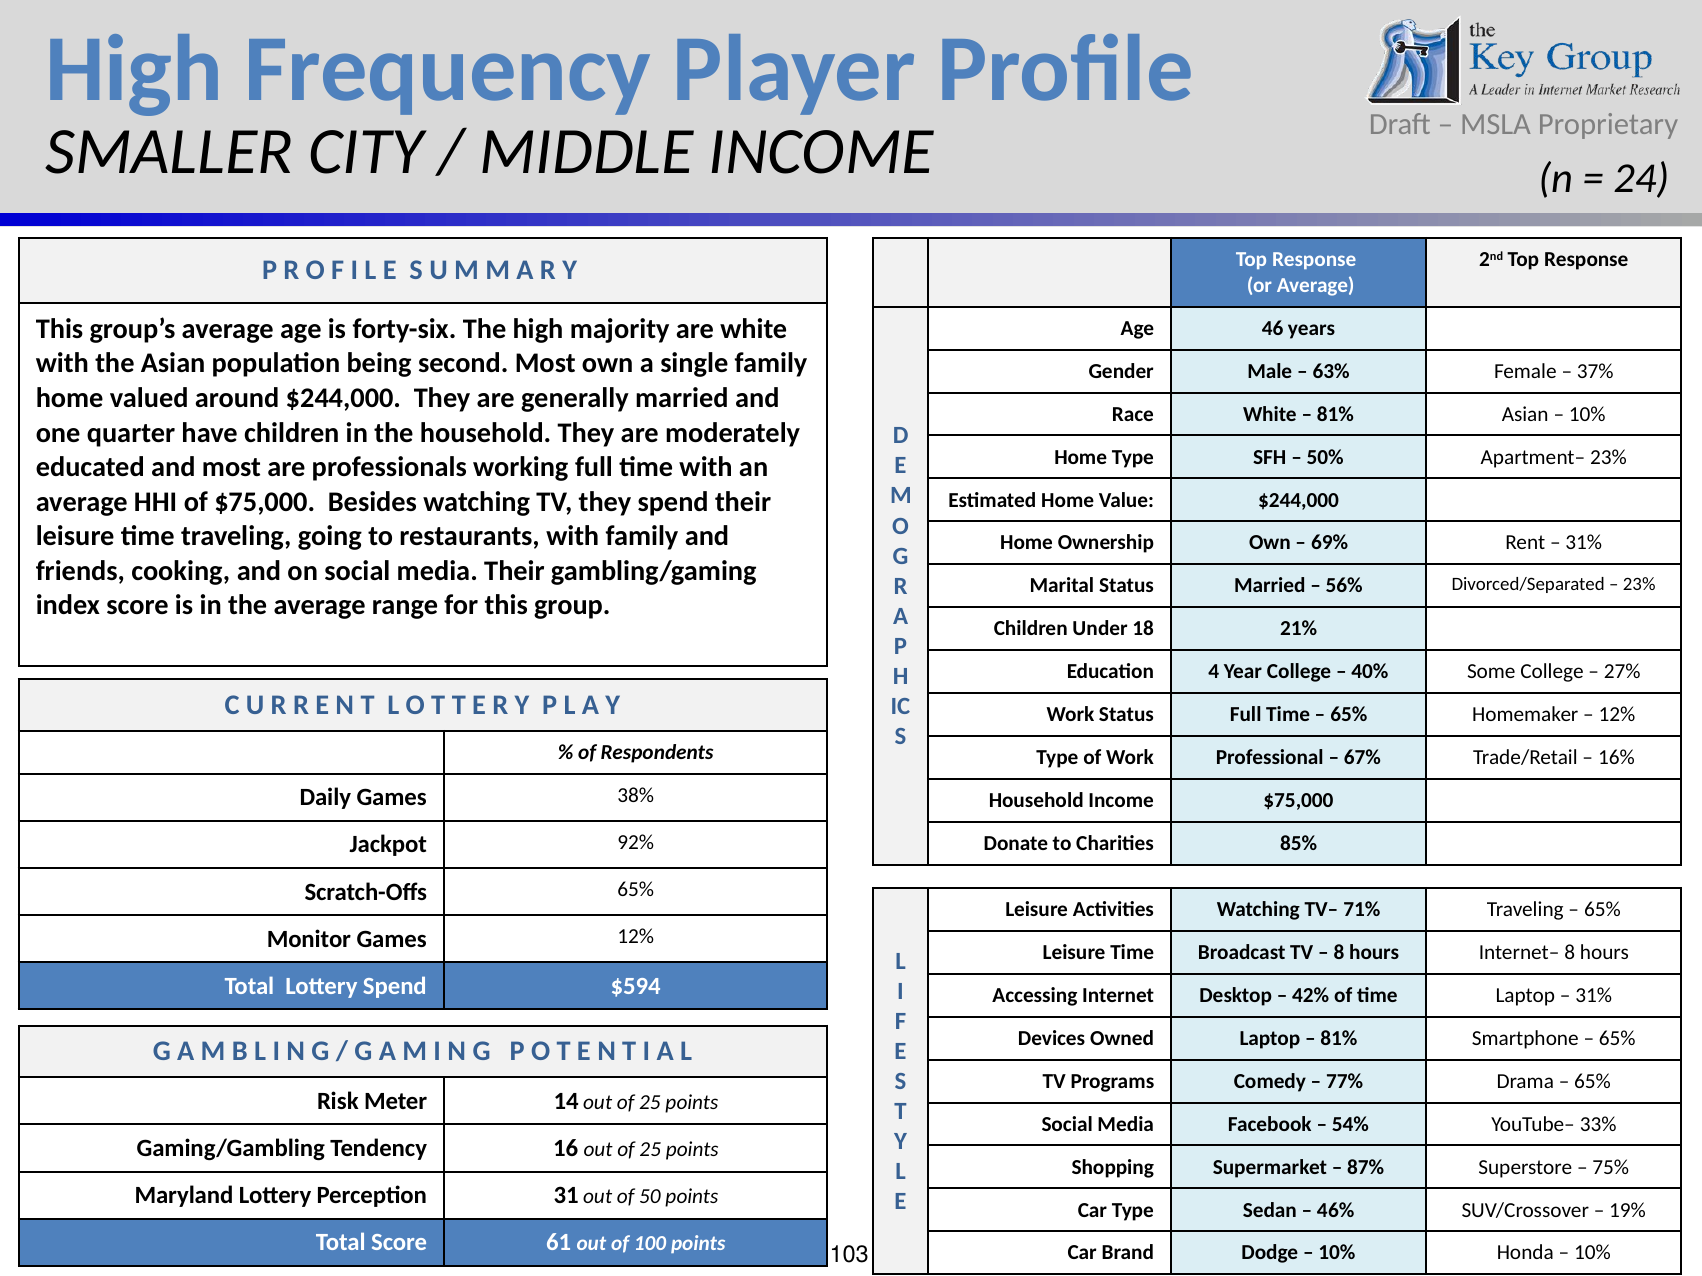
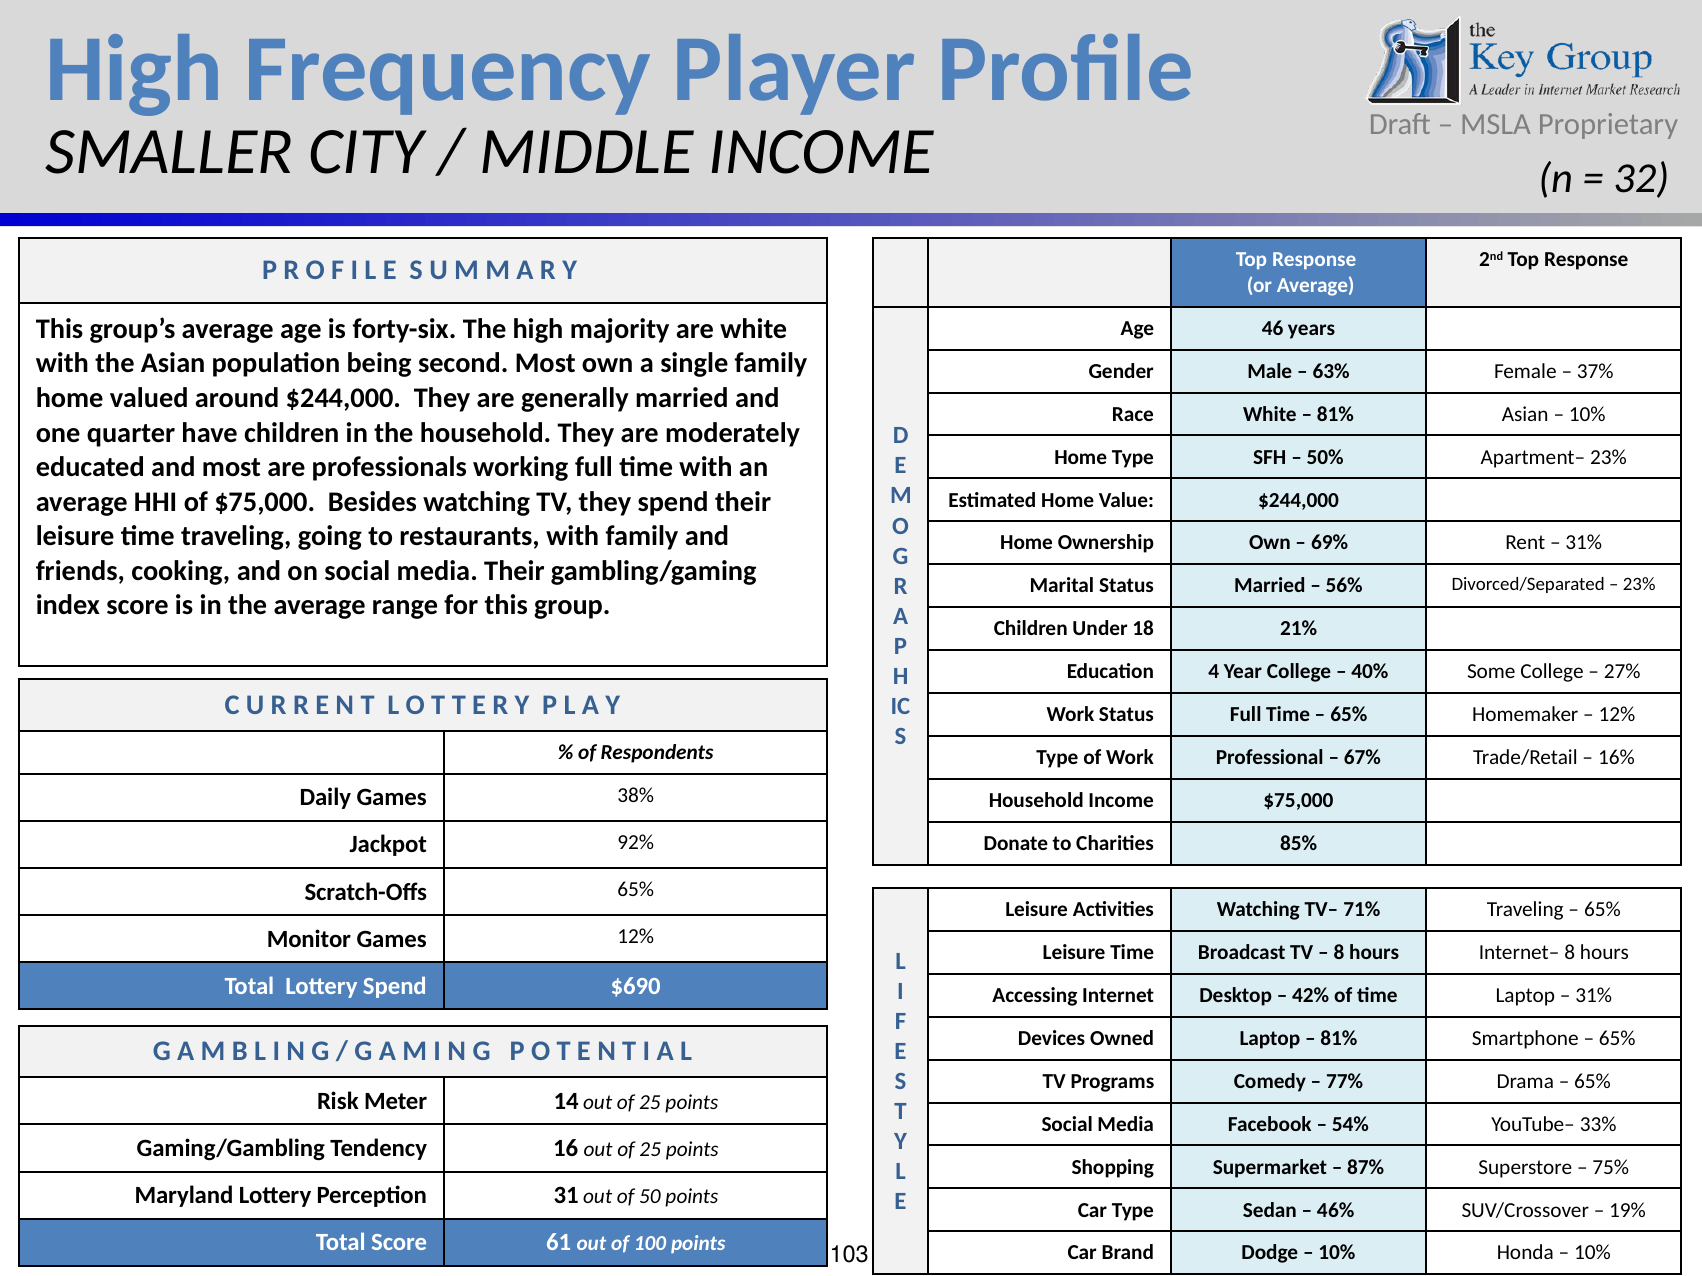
24: 24 -> 32 (1641, 179)
$594: $594 -> $690 (636, 987)
